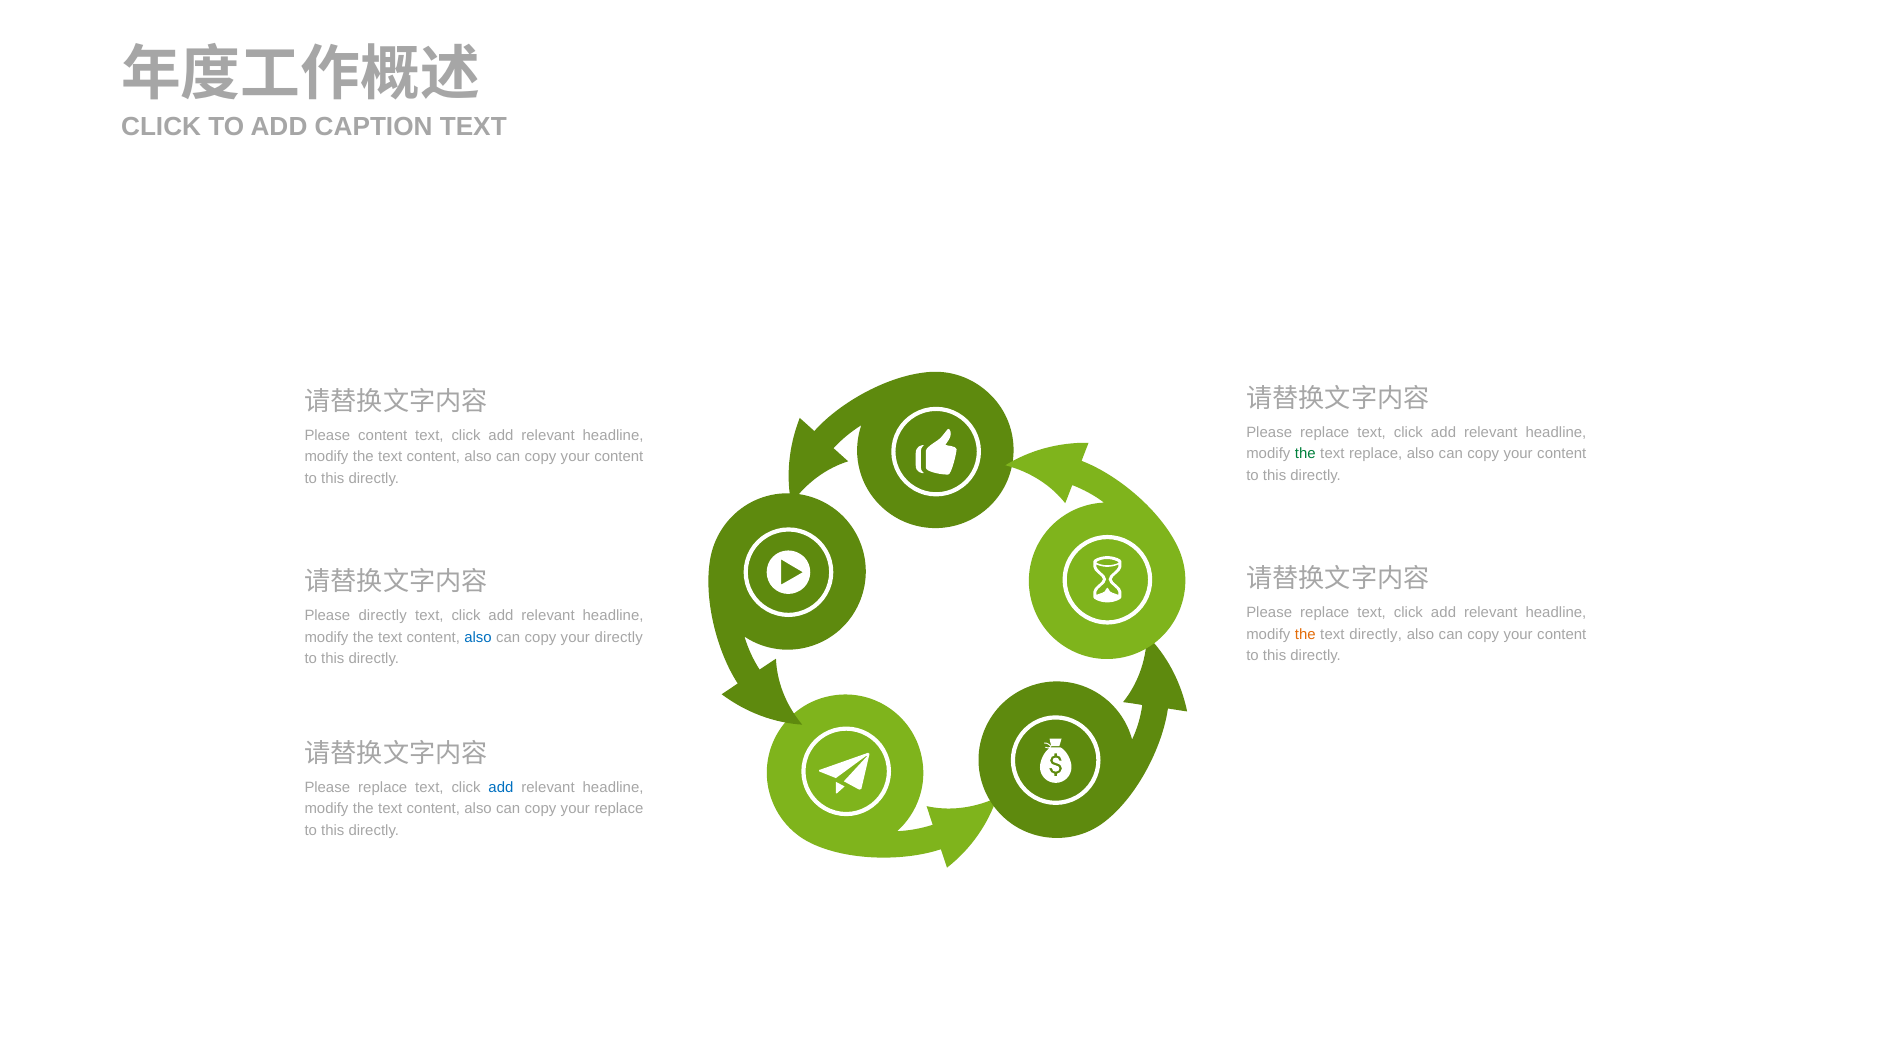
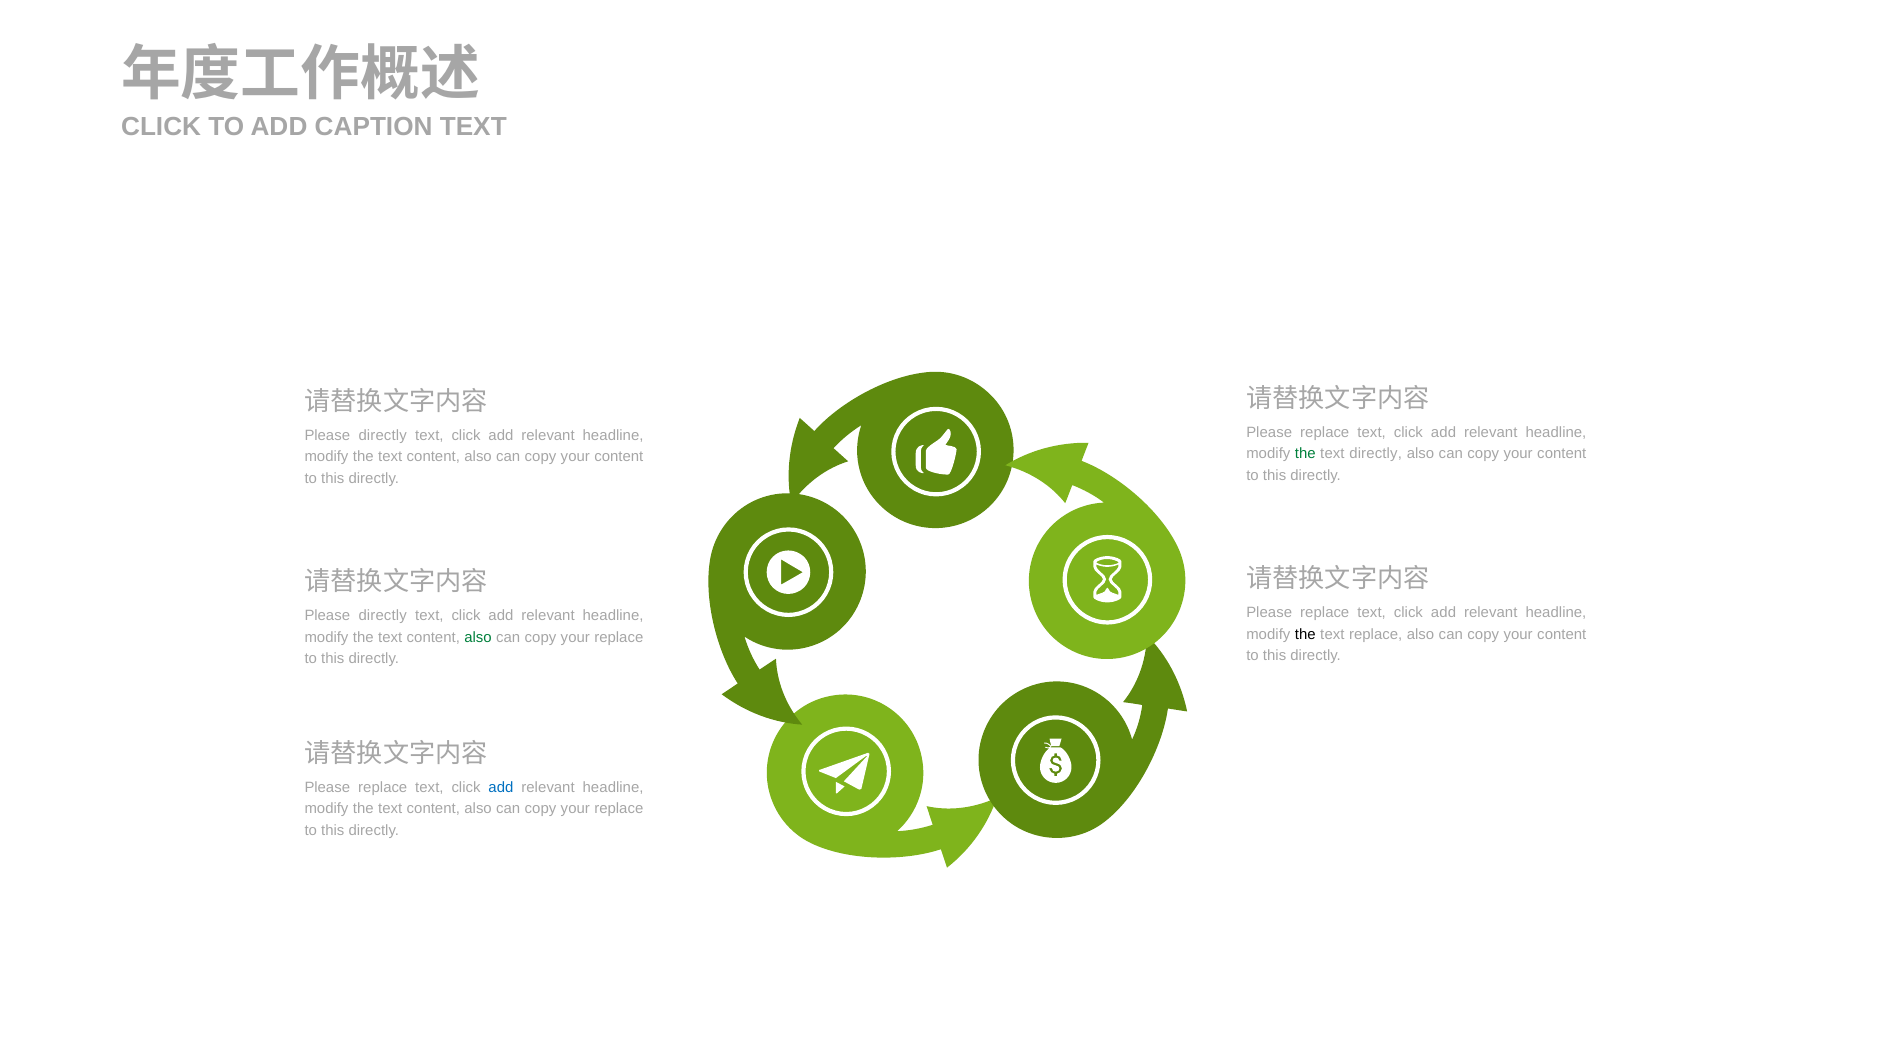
content: content -> directly (383, 436)
text replace: replace -> directly (1376, 454)
the colour: orange -> black (1305, 635)
text directly: directly -> replace (1376, 635)
also colour: blue -> green (478, 638)
directly: directly -> replace (619, 638)
